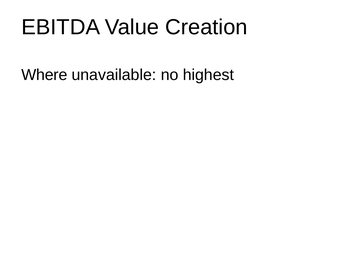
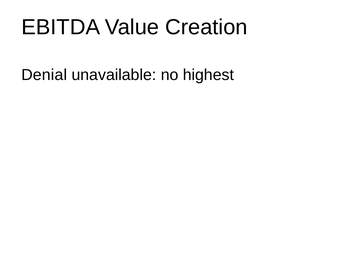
Where: Where -> Denial (44, 75)
